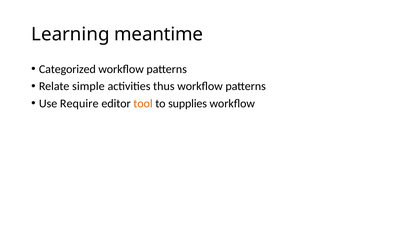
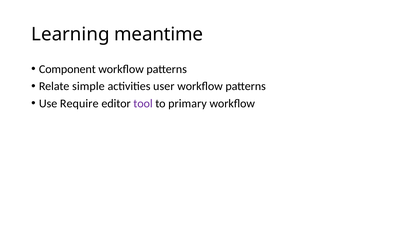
Categorized: Categorized -> Component (67, 69)
thus: thus -> user (164, 87)
tool colour: orange -> purple (143, 104)
supplies: supplies -> primary (187, 104)
